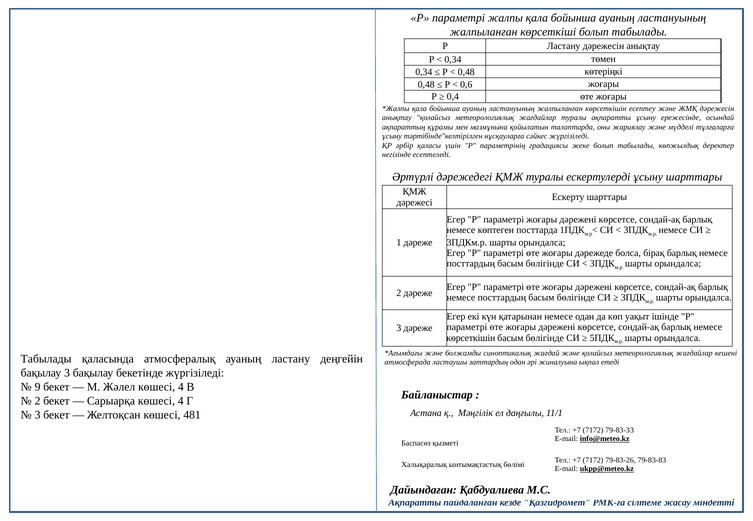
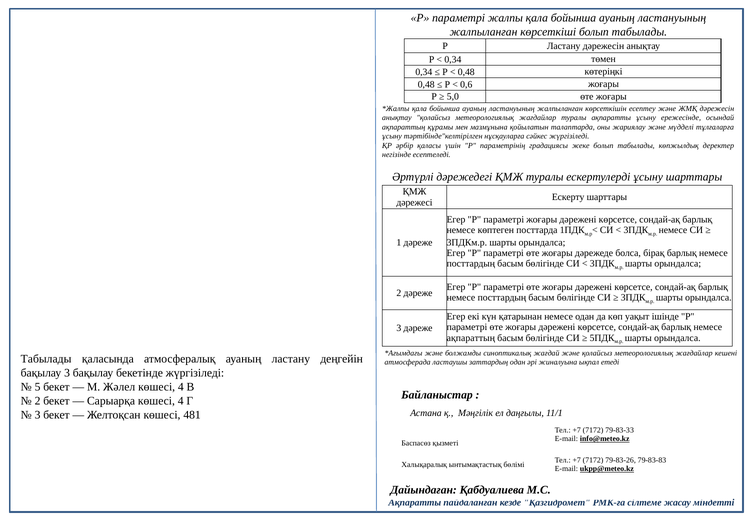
0,4: 0,4 -> 5,0 (453, 97)
көрсеткішін: көрсеткішін -> ақпараттың (471, 338)
9: 9 -> 5 (38, 387)
